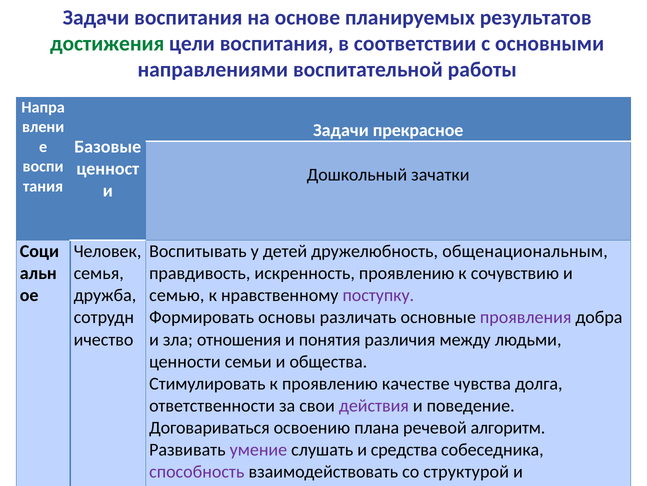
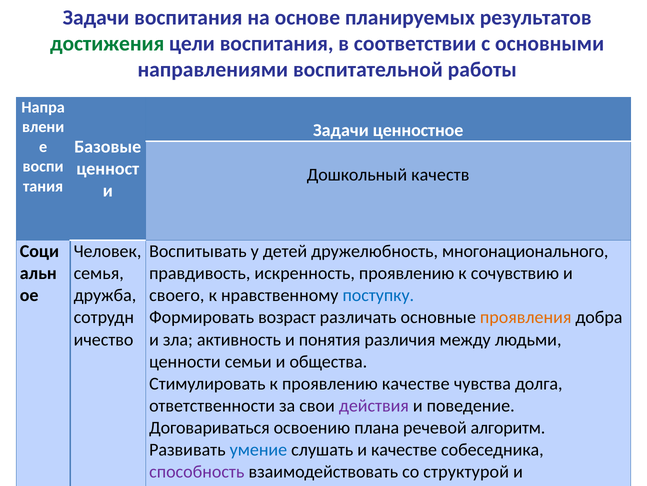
прекрасное: прекрасное -> ценностное (418, 130)
зачатки: зачатки -> качеств (440, 174)
общенациональным: общенациональным -> многонационального (525, 251)
семью: семью -> своего (177, 295)
поступку colour: purple -> blue (378, 295)
основы: основы -> возраст (287, 317)
проявления colour: purple -> orange (526, 317)
отношения: отношения -> активность (239, 339)
умение colour: purple -> blue (258, 449)
и средства: средства -> качестве (404, 449)
